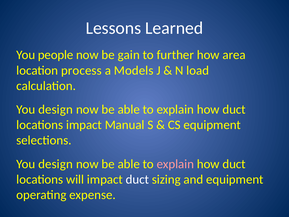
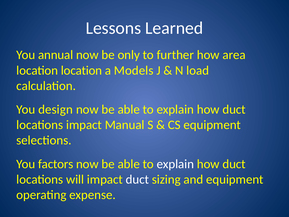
people: people -> annual (56, 55)
gain: gain -> only (129, 55)
location process: process -> location (82, 70)
design: design -> factors (56, 164)
explain colour: pink -> white (175, 164)
